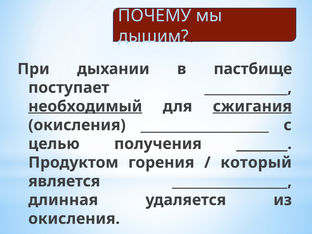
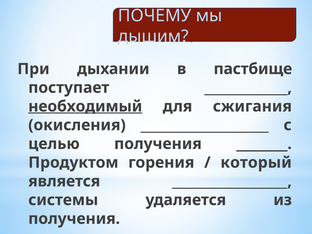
сжигания underline: present -> none (252, 106)
длинная: длинная -> системы (63, 200)
окисления: окисления -> получения (74, 219)
